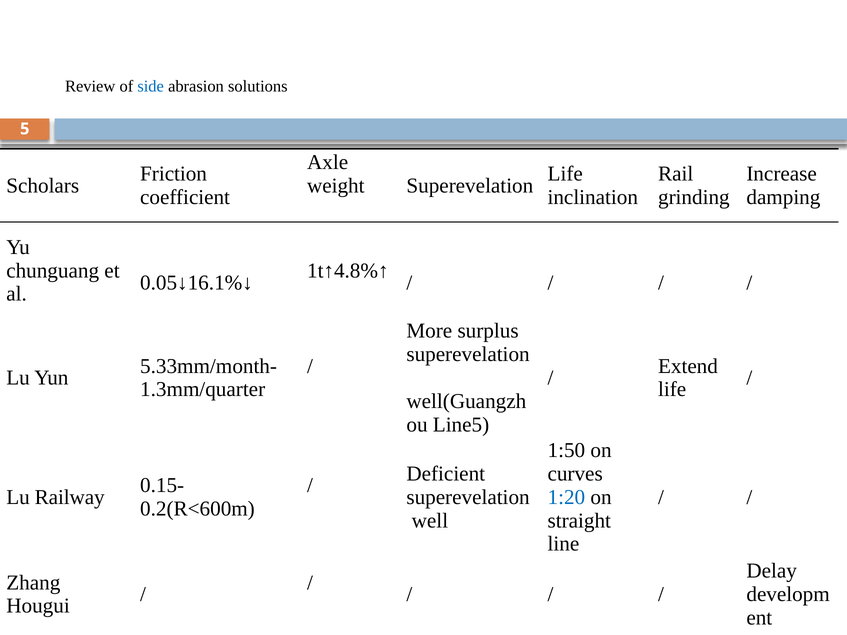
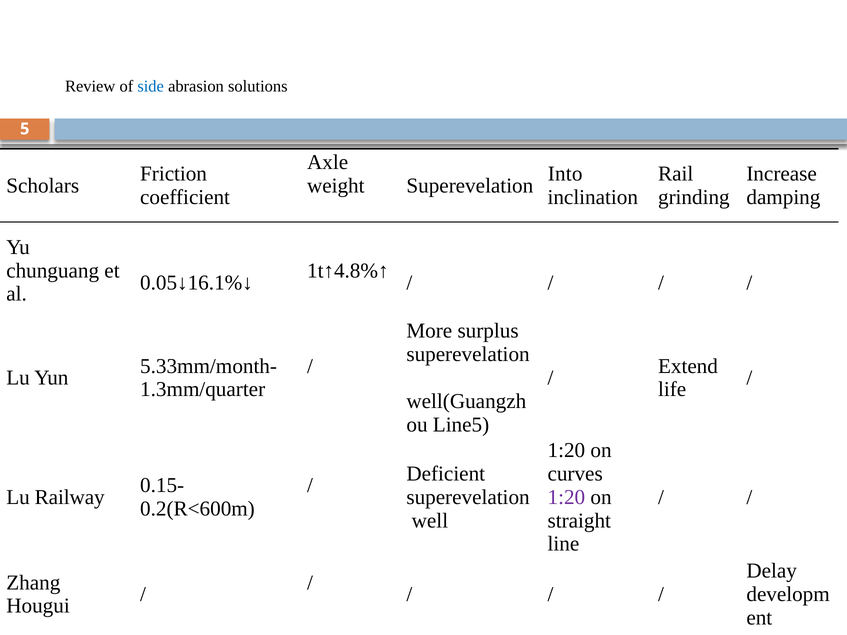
Life: Life -> Into (565, 174)
1:50: 1:50 -> 1:20 (566, 450)
1:20 colour: blue -> purple (566, 497)
